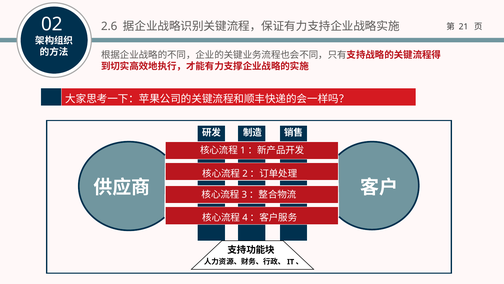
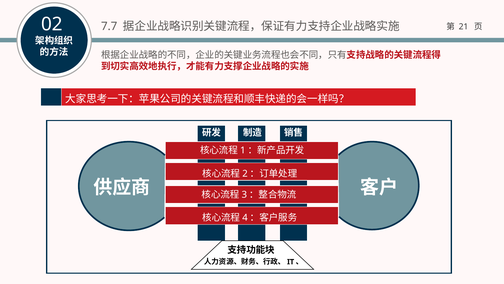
2.6: 2.6 -> 7.7 (109, 26)
